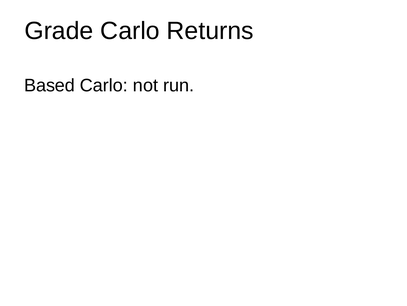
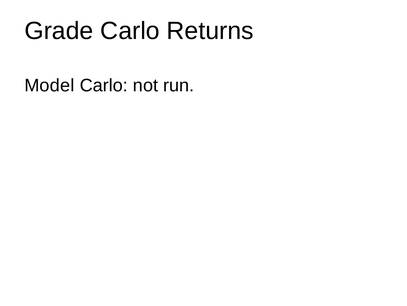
Based: Based -> Model (49, 85)
